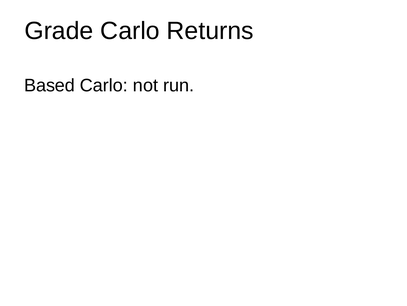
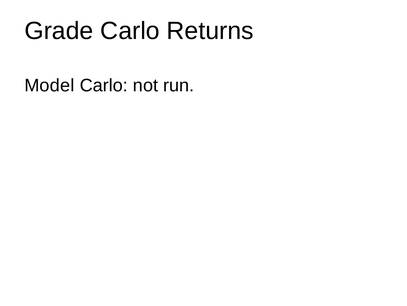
Based: Based -> Model (49, 85)
